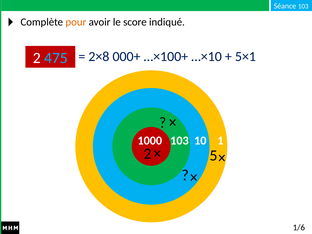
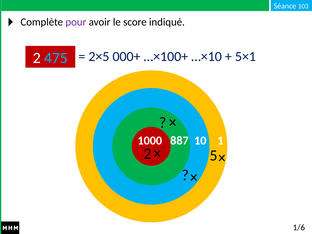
pour colour: orange -> purple (76, 22)
2×8: 2×8 -> 2×5 (99, 56)
1000 103: 103 -> 887 (179, 141)
